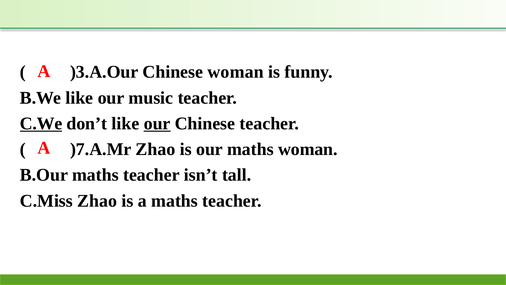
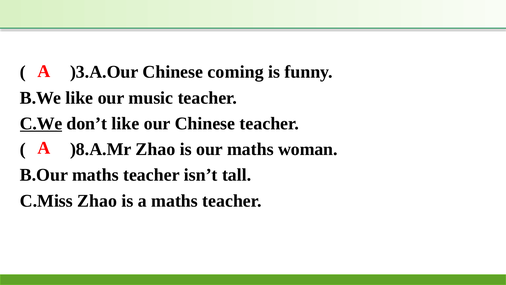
Chinese woman: woman -> coming (236, 72)
our underline: present -> none (157, 123)
)7.A.Mr: )7.A.Mr -> )8.A.Mr (101, 149)
